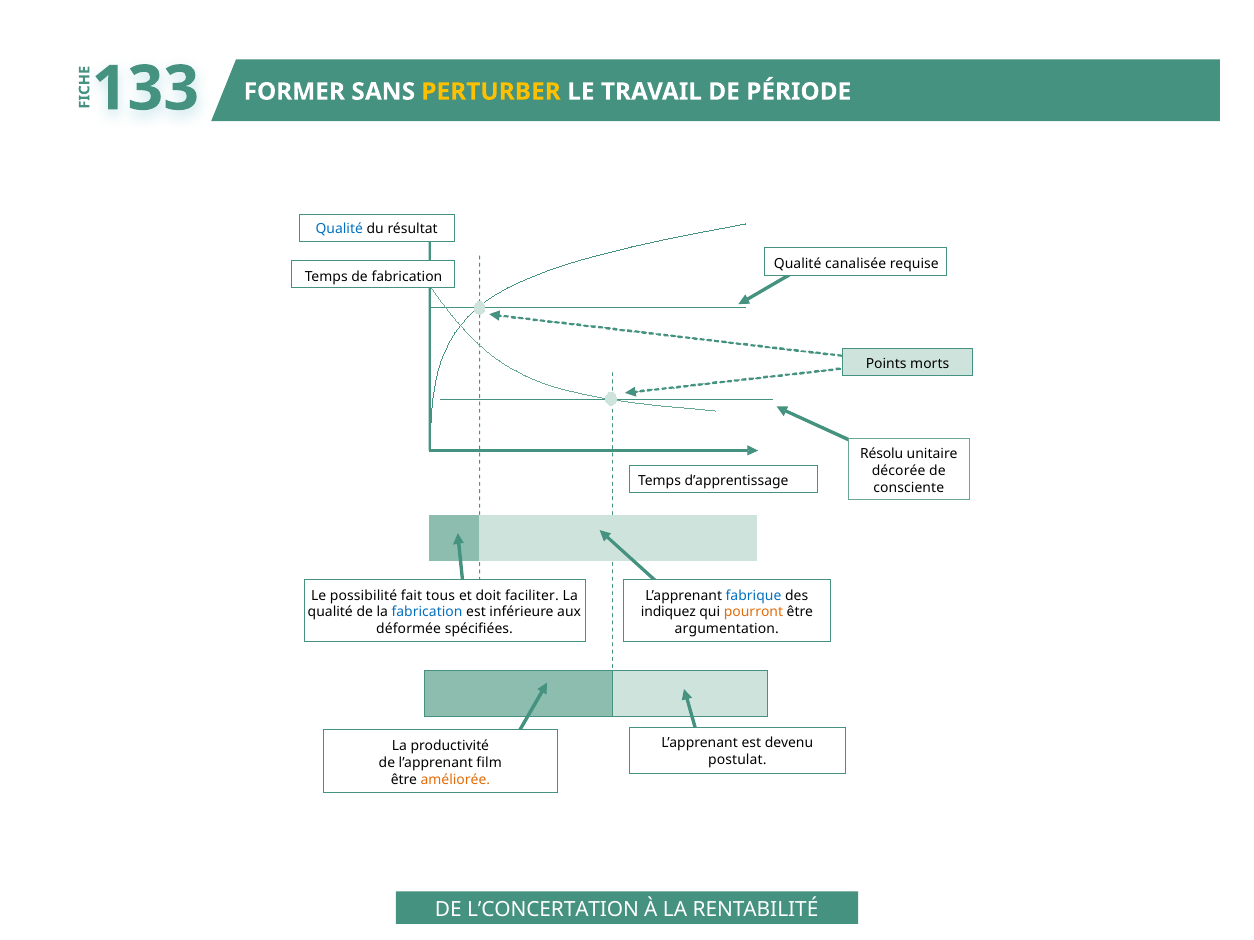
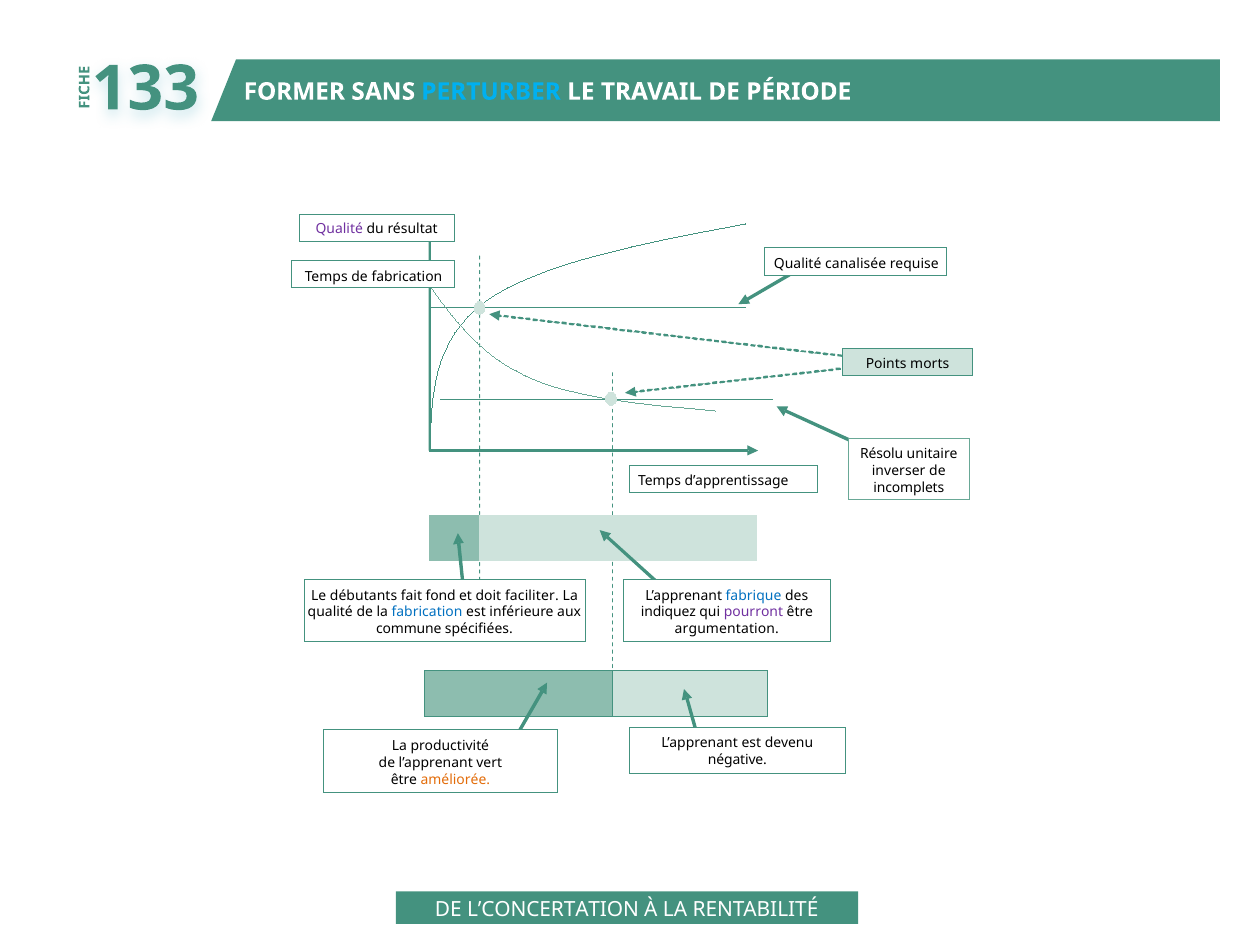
PERTURBER colour: yellow -> light blue (491, 92)
Qualité colour: blue -> purple (339, 229)
décorée: décorée -> inverser (899, 471)
consciente: consciente -> incomplets (909, 488)
possibilité: possibilité -> débutants (364, 596)
tous: tous -> fond (441, 596)
pourront colour: orange -> purple (753, 613)
déformée: déformée -> commune (409, 629)
postulat: postulat -> négative (737, 760)
film: film -> vert (489, 763)
